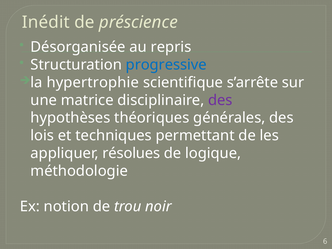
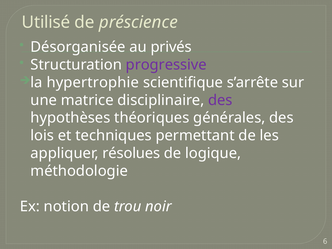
Inédit: Inédit -> Utilisé (46, 22)
repris: repris -> privés (171, 47)
progressive colour: blue -> purple (166, 65)
